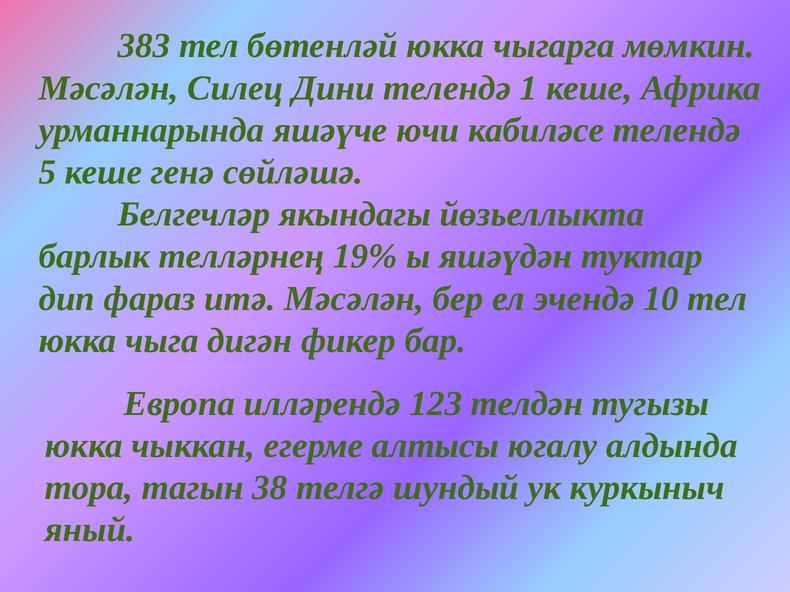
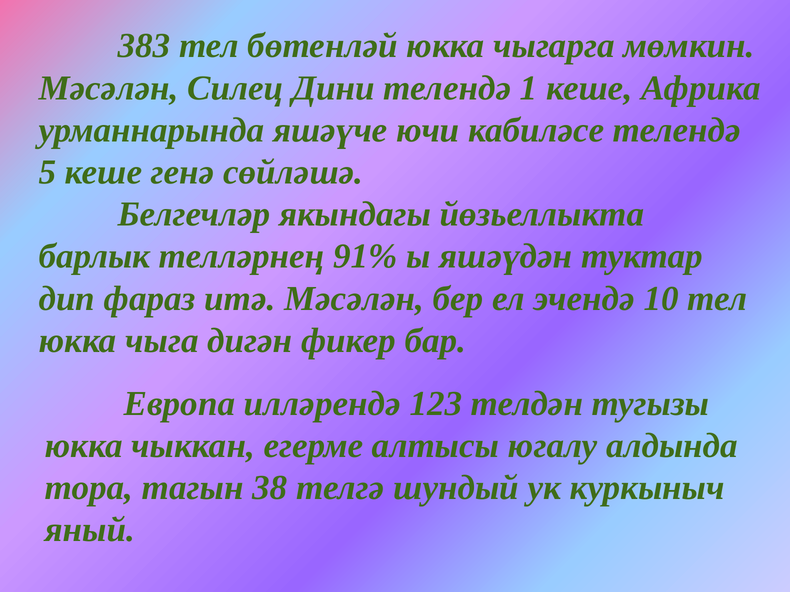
19%: 19% -> 91% (365, 257)
